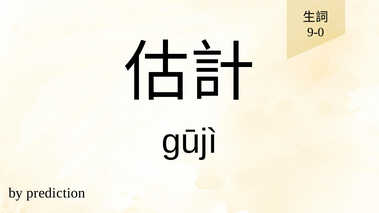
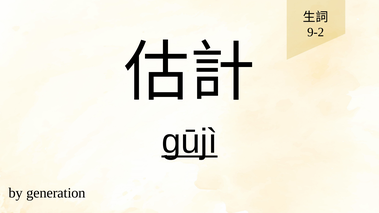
9-0: 9-0 -> 9-2 (316, 32)
gūjì underline: none -> present (189, 142)
prediction: prediction -> generation (56, 193)
